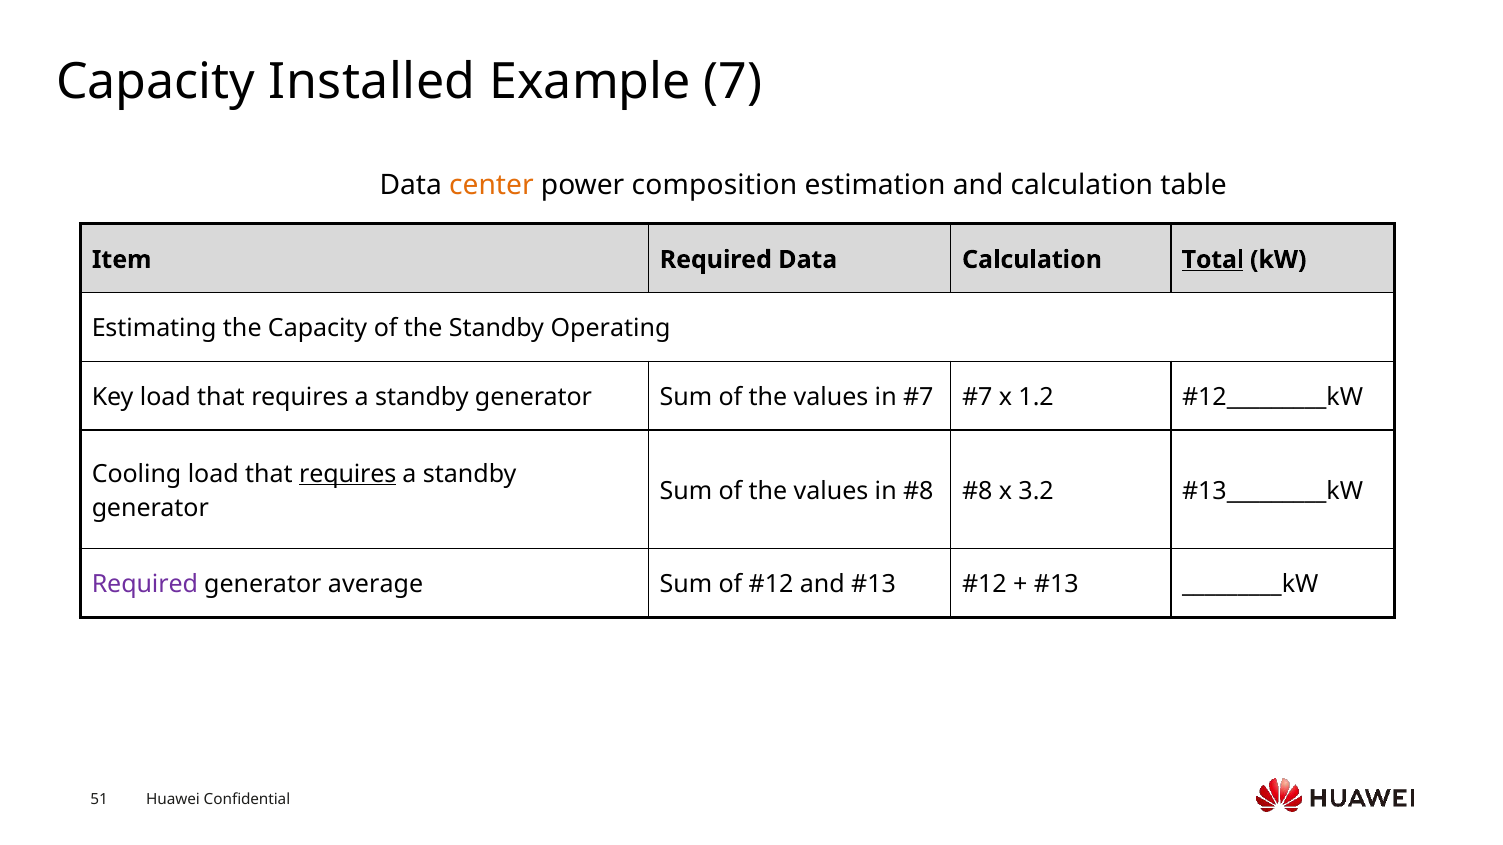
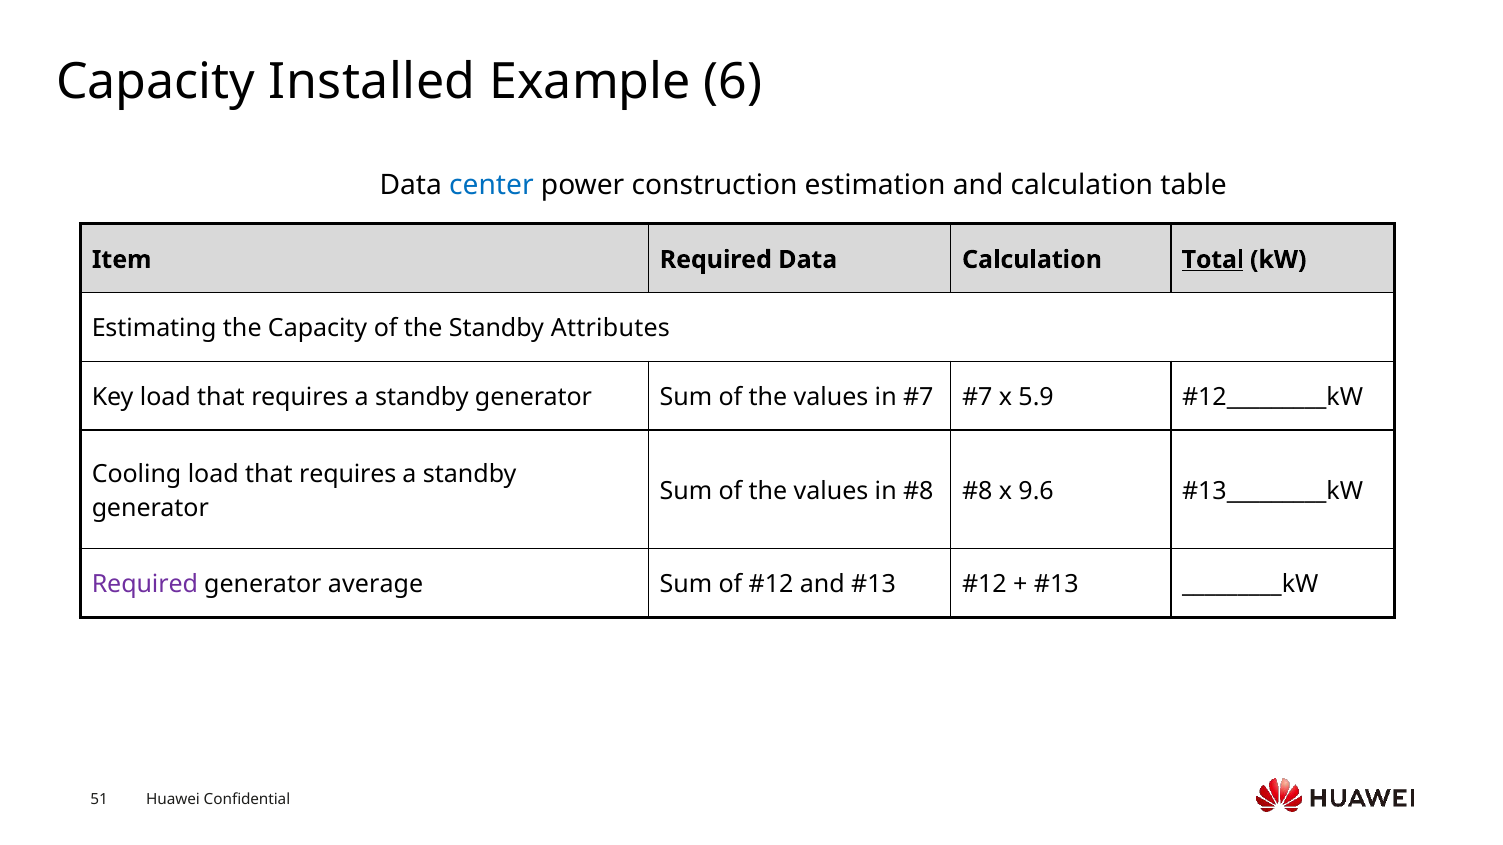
7: 7 -> 6 (733, 82)
center colour: orange -> blue (491, 185)
composition: composition -> construction (715, 185)
Operating: Operating -> Attributes (610, 329)
1.2: 1.2 -> 5.9 (1036, 397)
requires underline: present -> none (348, 474)
3.2: 3.2 -> 9.6 (1036, 491)
